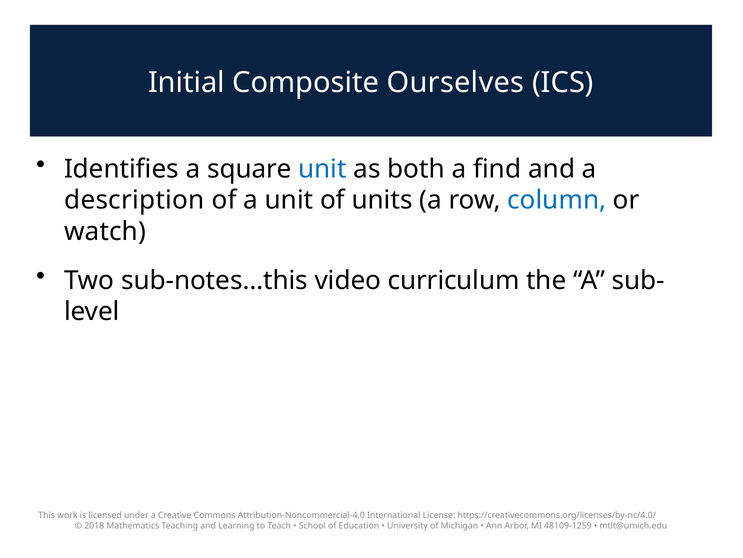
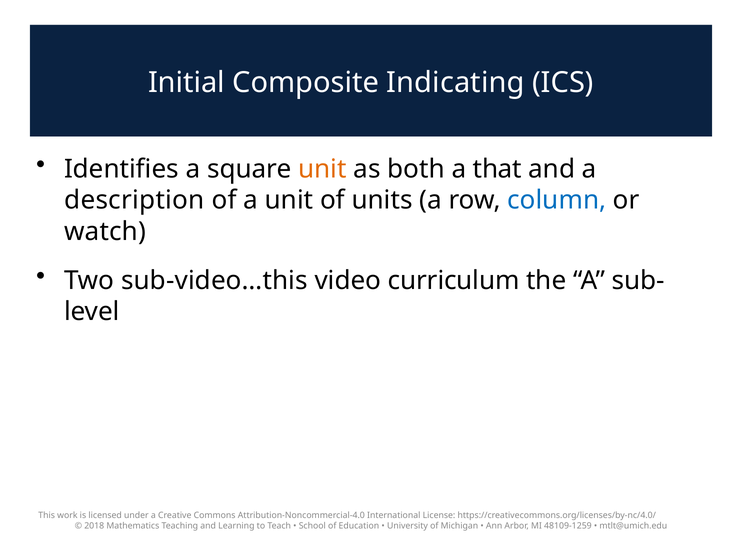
Ourselves: Ourselves -> Indicating (456, 83)
unit colour: blue -> orange (322, 169)
find: find -> that (497, 169)
sub-notes…this: sub-notes…this -> sub-video…this (214, 280)
